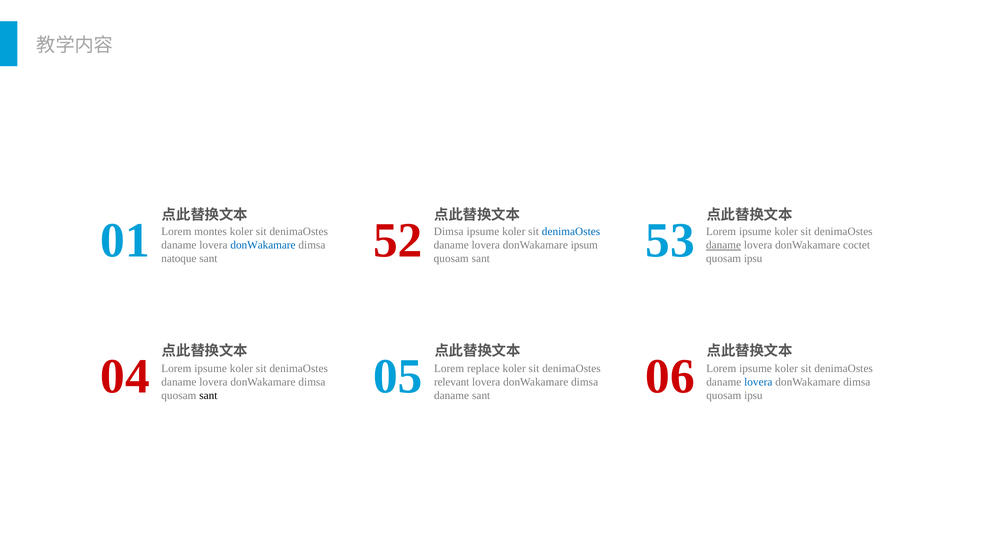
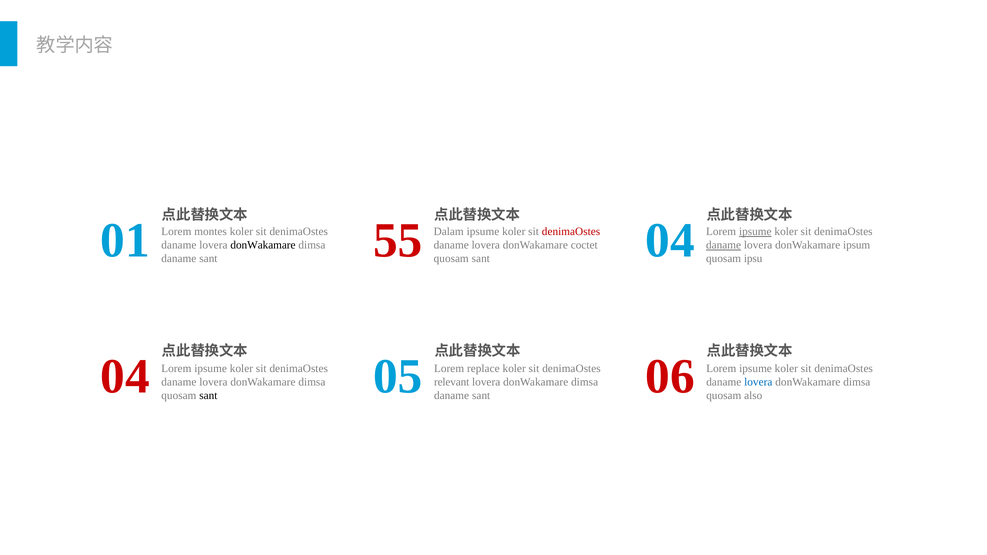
52: 52 -> 55 (398, 241)
Dimsa: Dimsa -> Dalam (449, 232)
denimaOstes colour: blue -> red (571, 232)
ipsume underline: none -> present (755, 232)
donWakamare colour: blue -> black (263, 245)
ipsum: ipsum -> coctet (584, 245)
coctet: coctet -> ipsum (857, 245)
natoque: natoque -> daname (179, 259)
53: 53 -> 04 (670, 241)
ipsu: ipsu -> also (753, 396)
